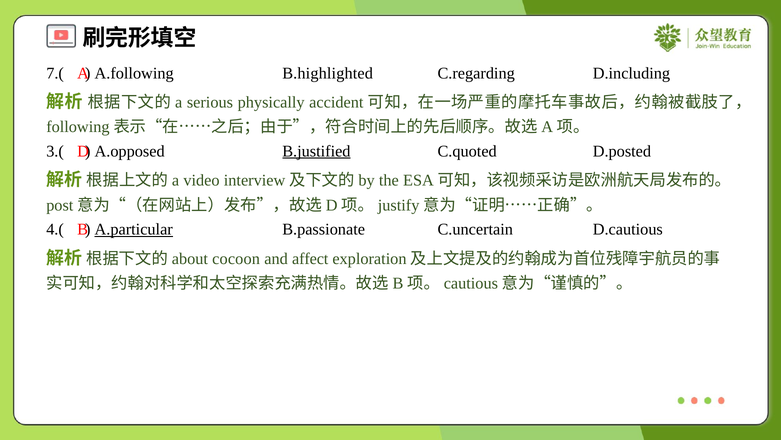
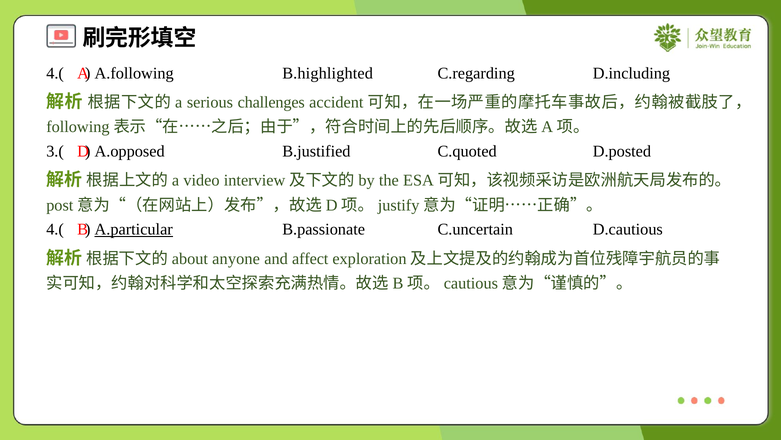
7.(: 7.( -> 4.( (55, 73)
physically: physically -> challenges (271, 102)
B.justified underline: present -> none (316, 151)
cocoon: cocoon -> anyone (236, 258)
